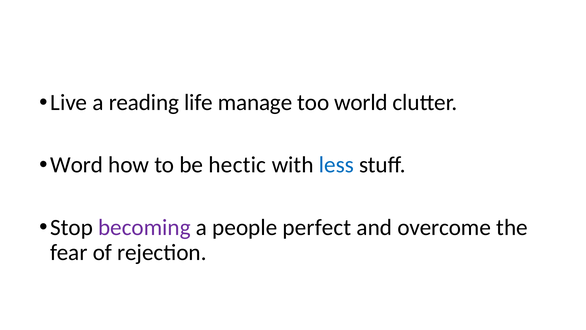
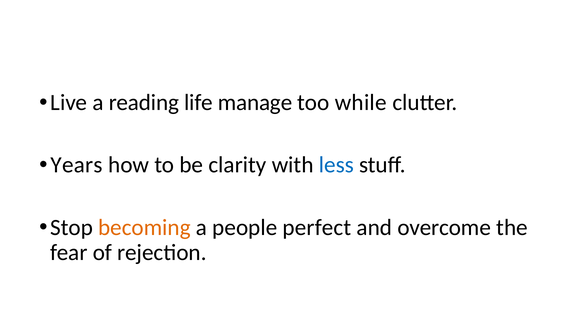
world: world -> while (361, 102)
Word: Word -> Years (77, 165)
hectic: hectic -> clarity (237, 165)
becoming colour: purple -> orange (144, 227)
